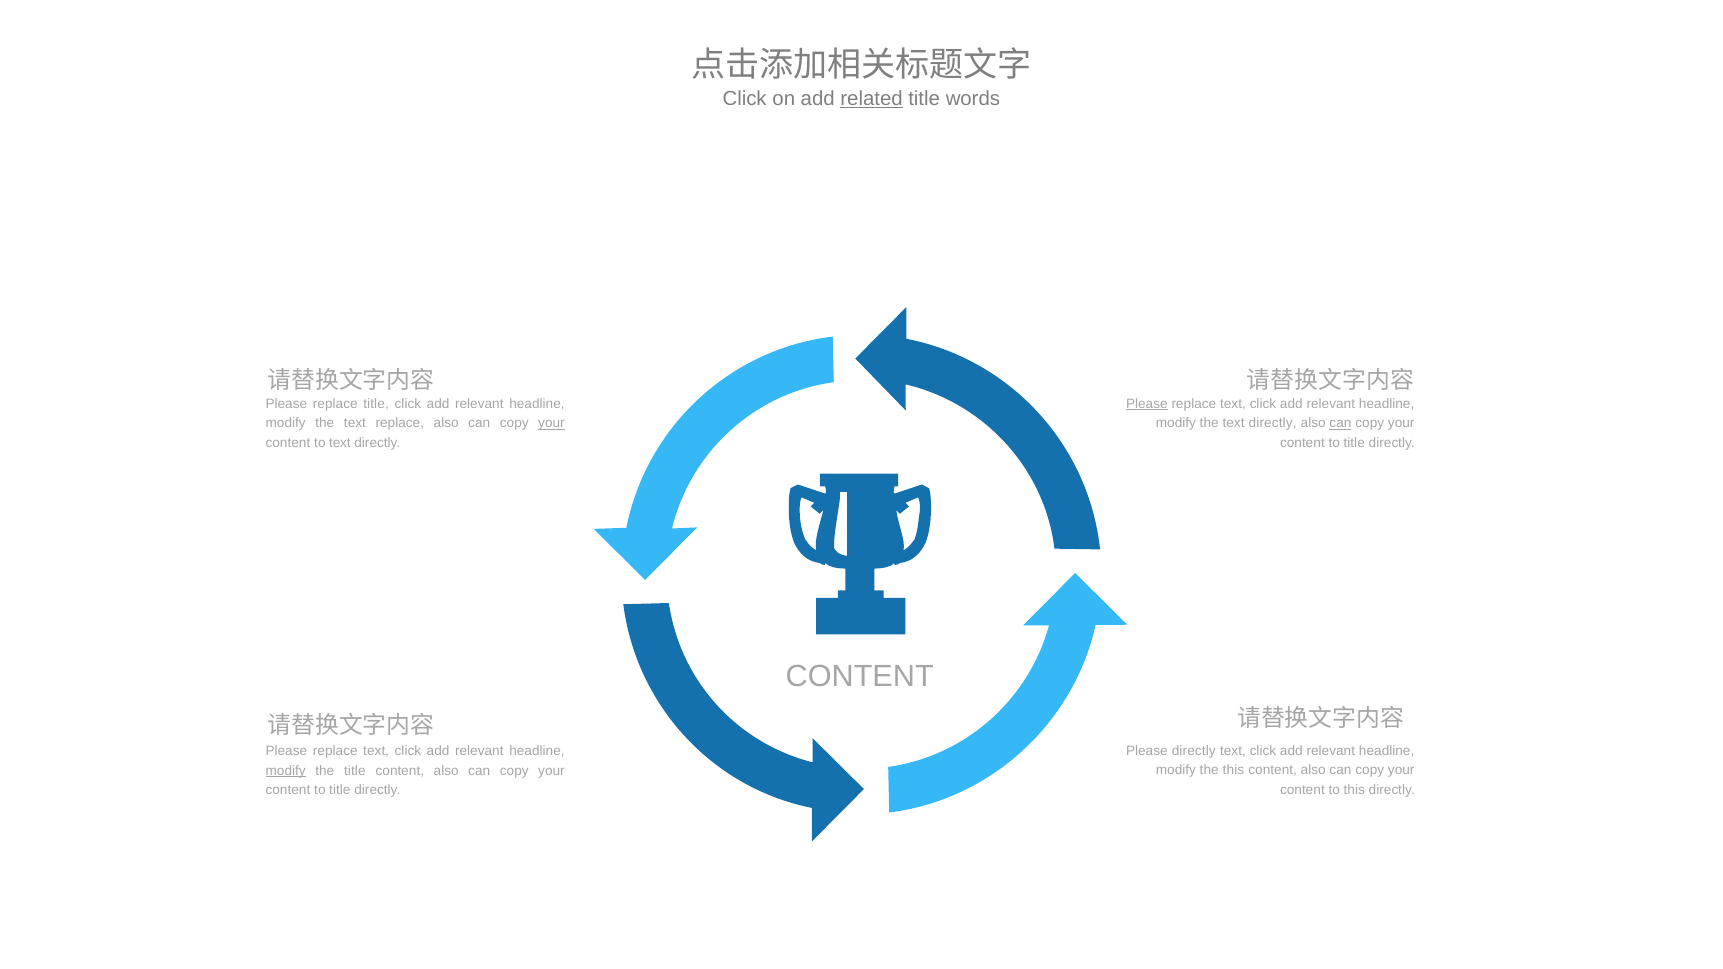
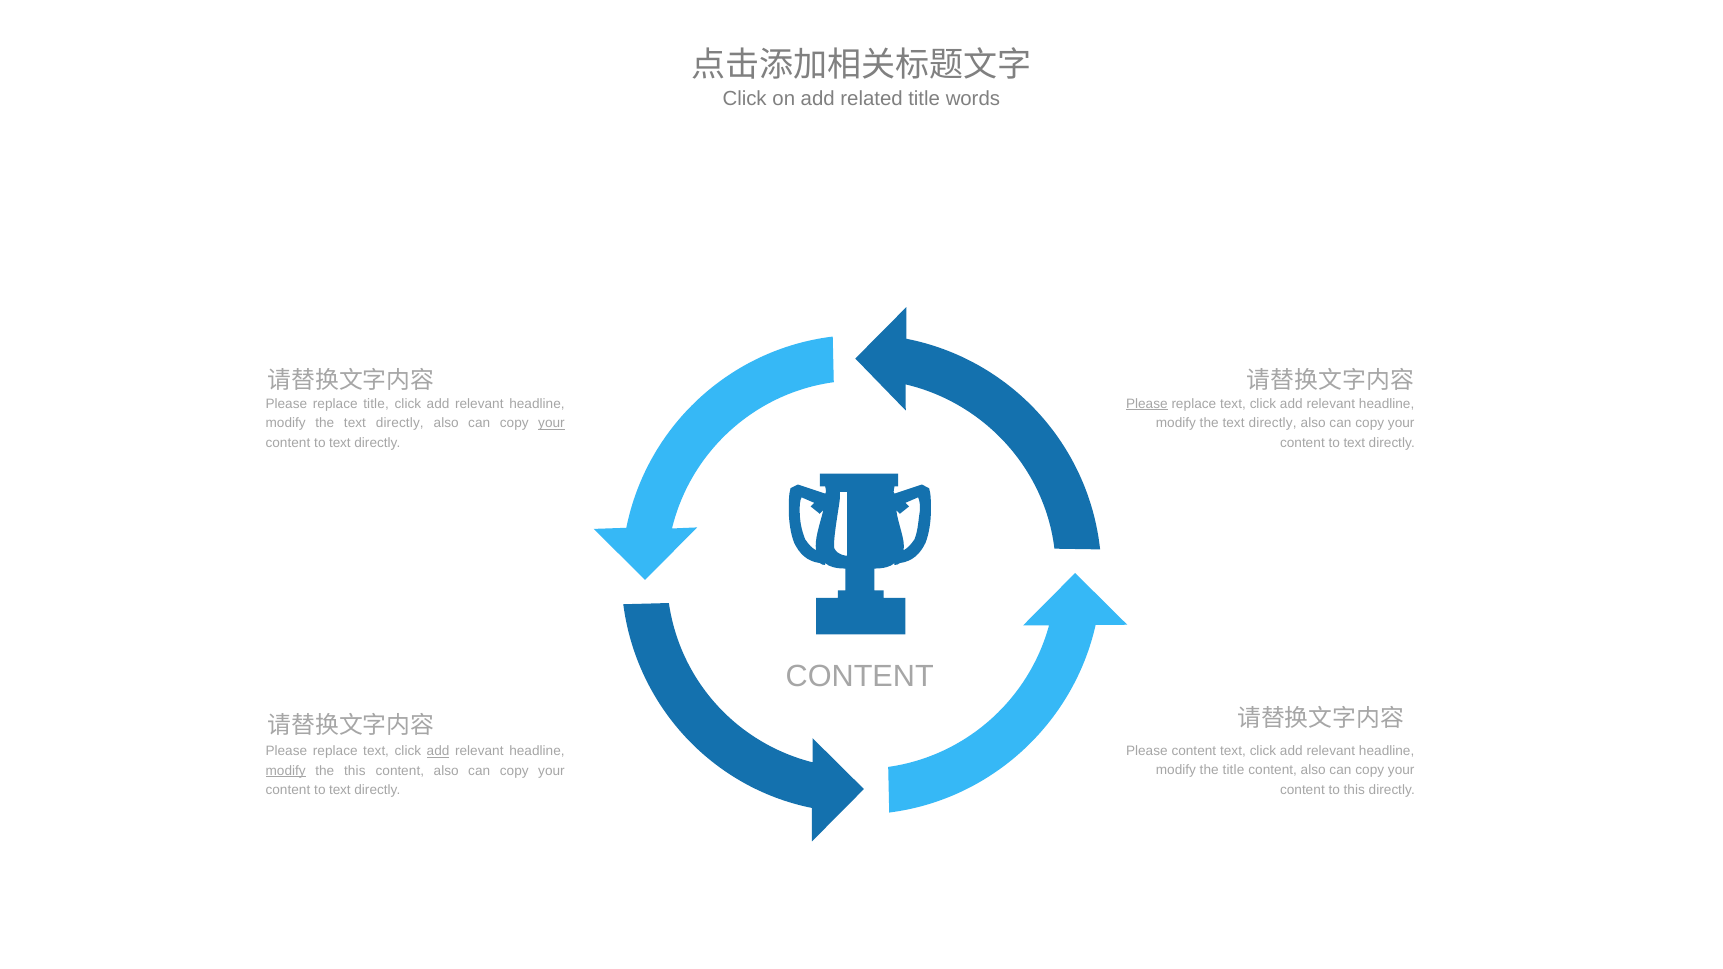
related underline: present -> none (872, 98)
replace: replace -> directly (400, 423)
can underline: present -> none (1340, 423)
title: title -> text (1354, 443)
Please directly: directly -> content (1194, 751)
add underline: none -> present (438, 751)
the this: this -> title (1233, 770)
the title: title -> this (355, 771)
title: title -> text (340, 791)
